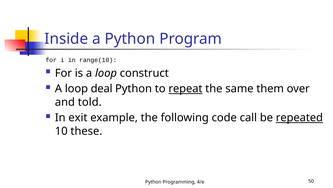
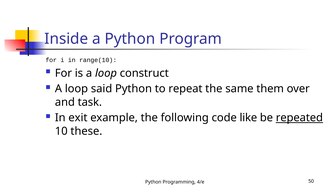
deal: deal -> said (102, 88)
repeat underline: present -> none (185, 88)
told: told -> task (90, 102)
call: call -> like (248, 117)
